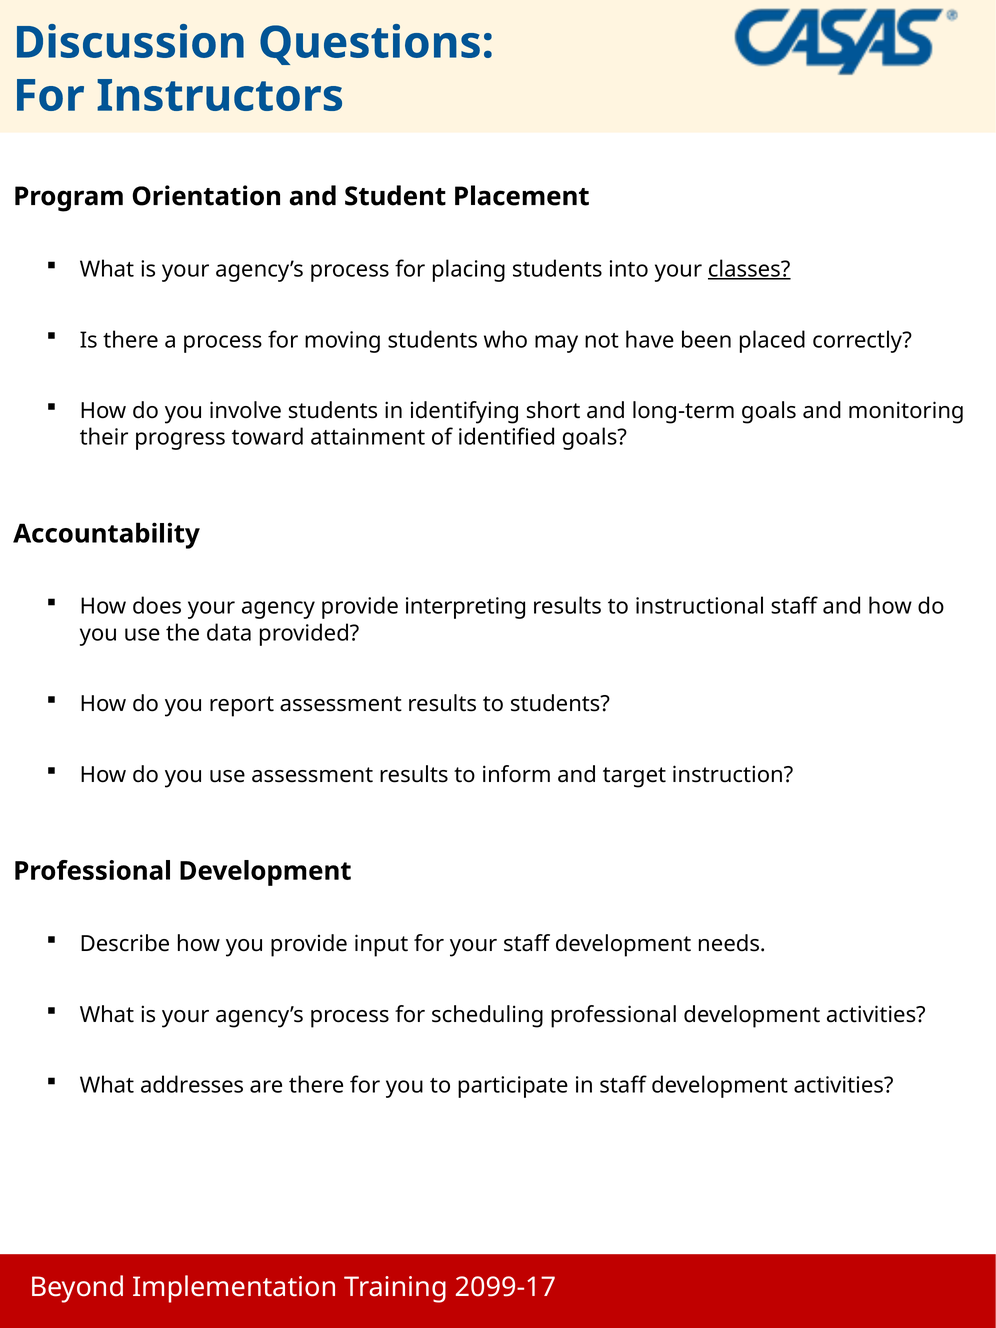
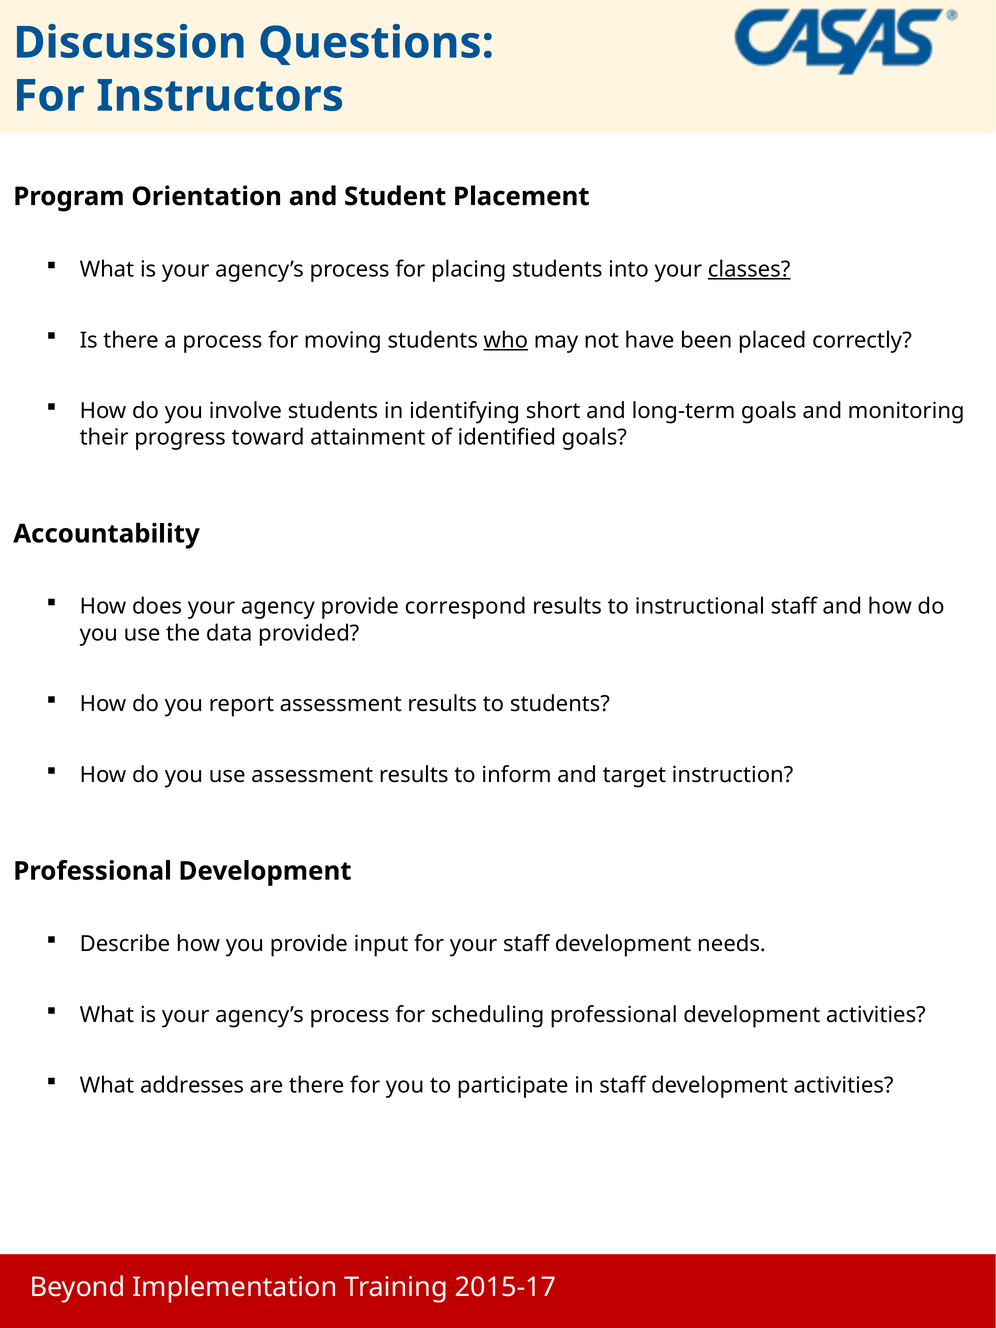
who underline: none -> present (506, 340)
interpreting: interpreting -> correspond (465, 607)
2099-17: 2099-17 -> 2015-17 (506, 1287)
